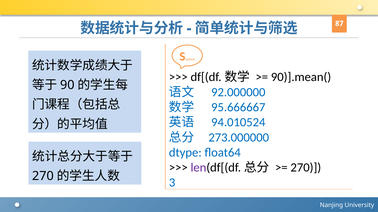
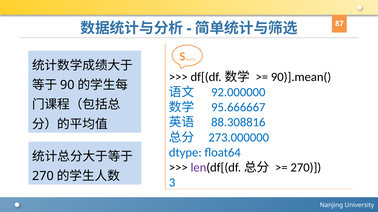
94.010524: 94.010524 -> 88.308816 (238, 123)
